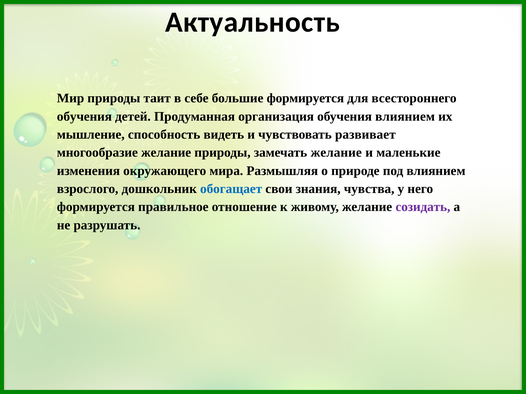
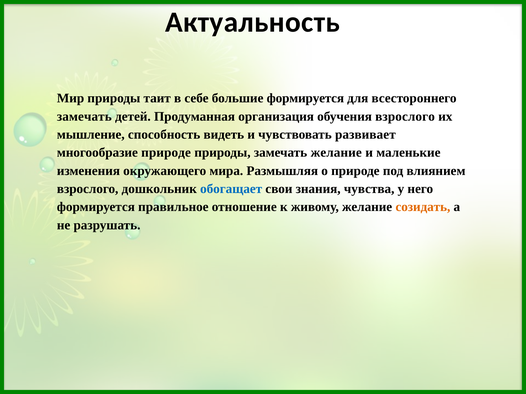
обучения: обучения -> замечать (84, 117)
обучения влиянием: влиянием -> взрослого (405, 117)
многообразие желание: желание -> природе (166, 153)
созидать colour: purple -> orange (423, 207)
